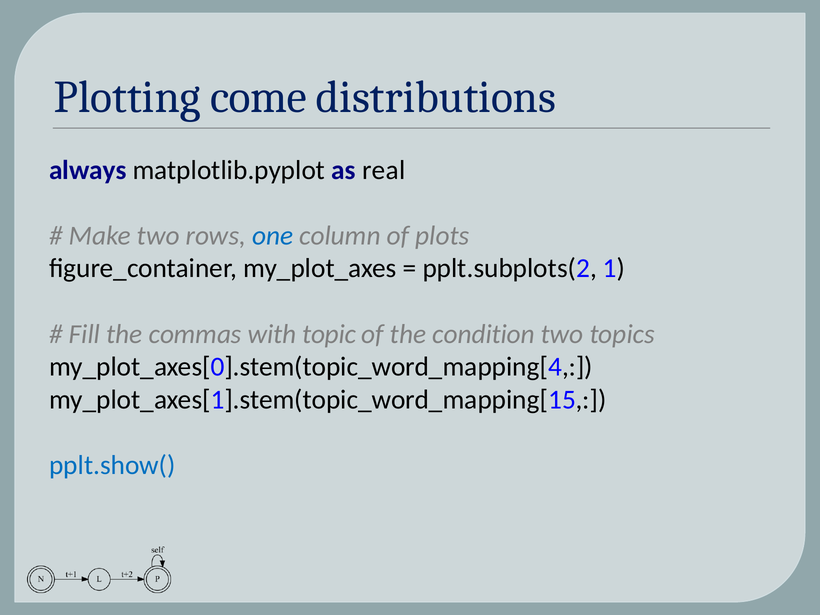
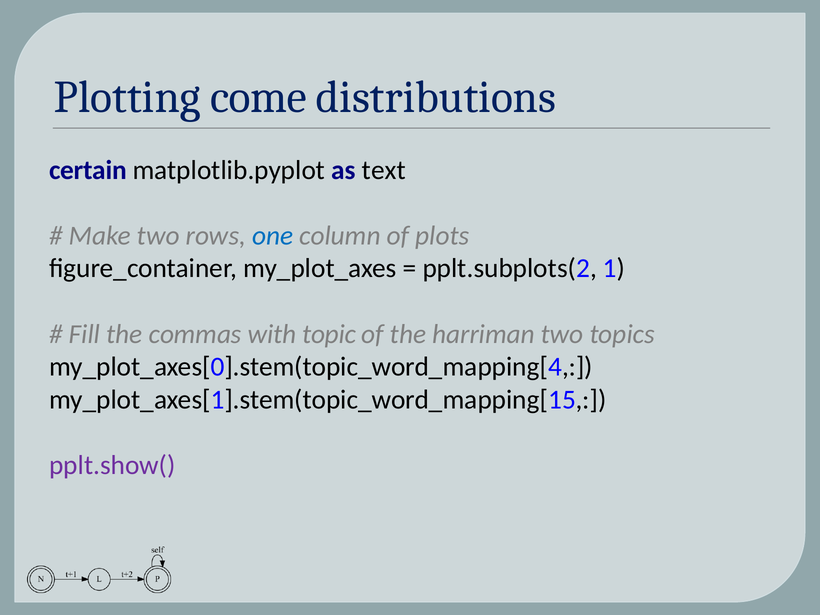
always: always -> certain (88, 170)
real: real -> text (384, 170)
condition: condition -> harriman (484, 334)
pplt.show( colour: blue -> purple (112, 465)
